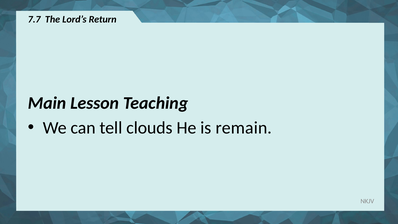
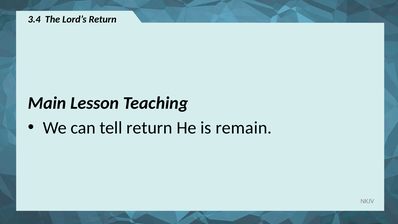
7.7: 7.7 -> 3.4 (34, 19)
tell clouds: clouds -> return (149, 128)
